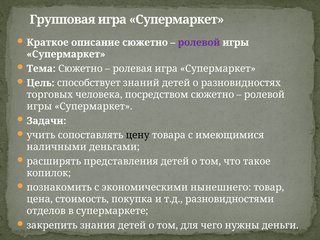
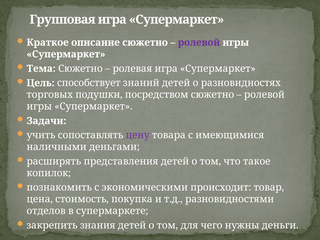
человека: человека -> подушки (99, 95)
цену colour: black -> purple (138, 135)
нынешнего: нынешнего -> происходит (221, 188)
